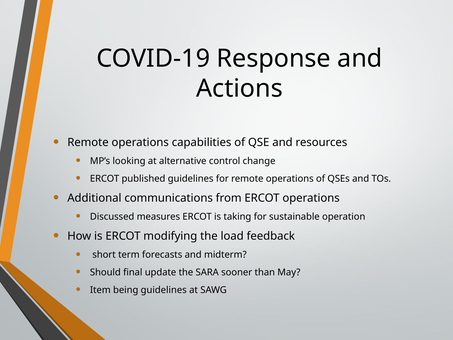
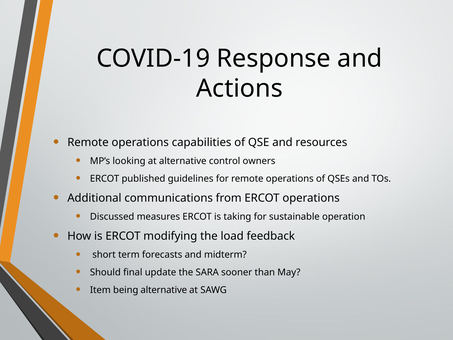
change: change -> owners (259, 161)
being guidelines: guidelines -> alternative (164, 290)
